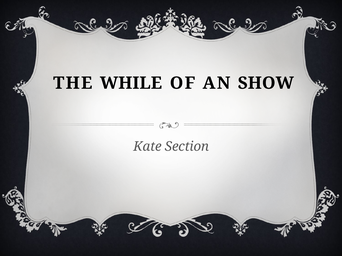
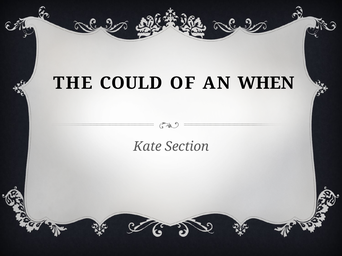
WHILE: WHILE -> COULD (131, 83)
SHOW: SHOW -> WHEN (266, 83)
